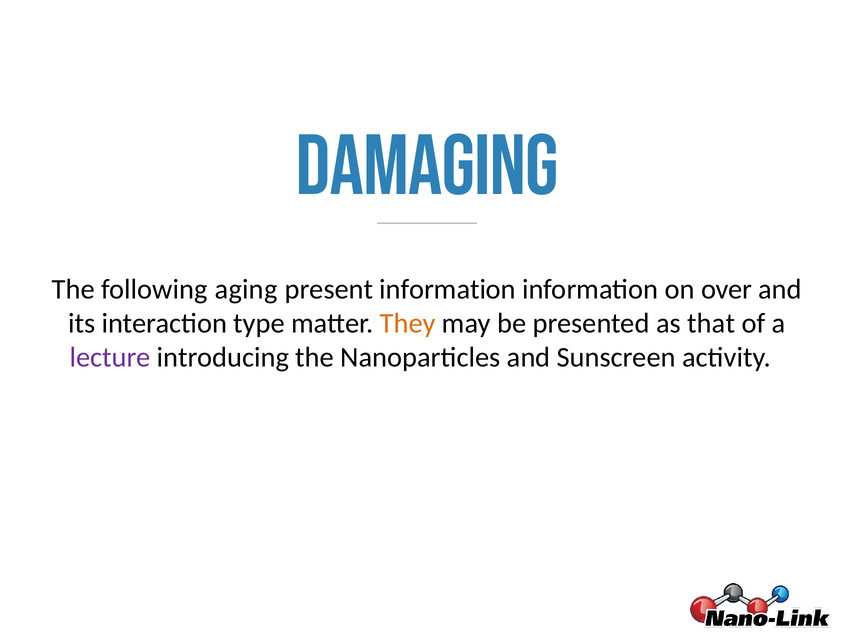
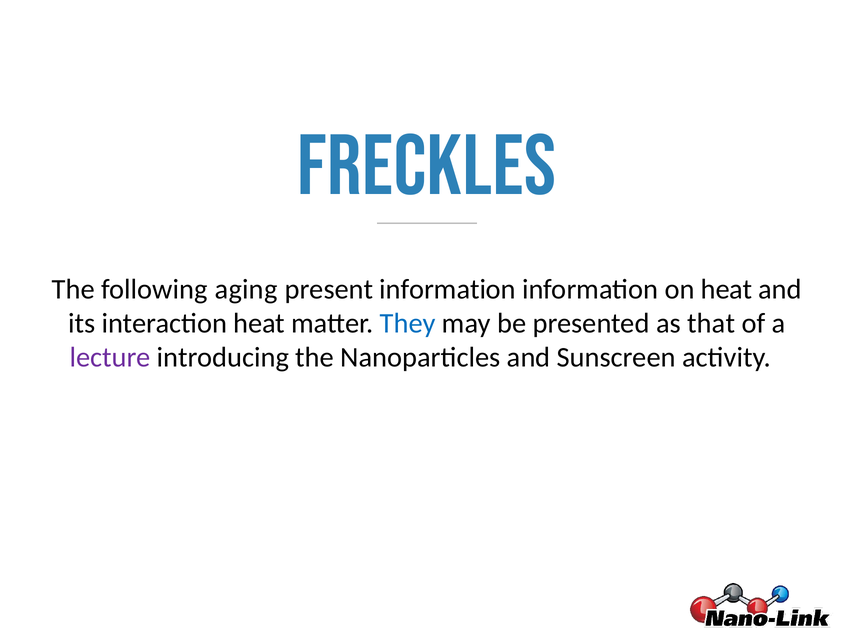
Damaging: Damaging -> Freckles (427, 166)
on over: over -> heat (727, 289)
interaction type: type -> heat (259, 324)
They colour: orange -> blue (408, 324)
